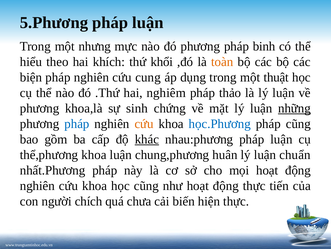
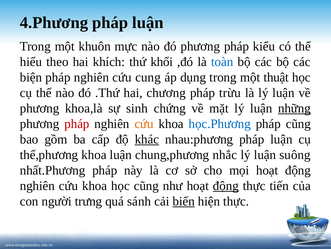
5.Phương: 5.Phương -> 4.Phương (54, 23)
nhưng: nhưng -> khuôn (95, 46)
binh: binh -> kiểu (264, 46)
toàn colour: orange -> blue (222, 62)
nghiêm: nghiêm -> chương (166, 93)
thảo: thảo -> trừu (230, 93)
pháp colour: blue -> red (77, 123)
huân: huân -> nhắc (225, 154)
chuẩn: chuẩn -> suông (295, 154)
động underline: none -> present (226, 185)
chích: chích -> trưng (89, 201)
chưa: chưa -> sánh (139, 201)
biến underline: none -> present (184, 201)
